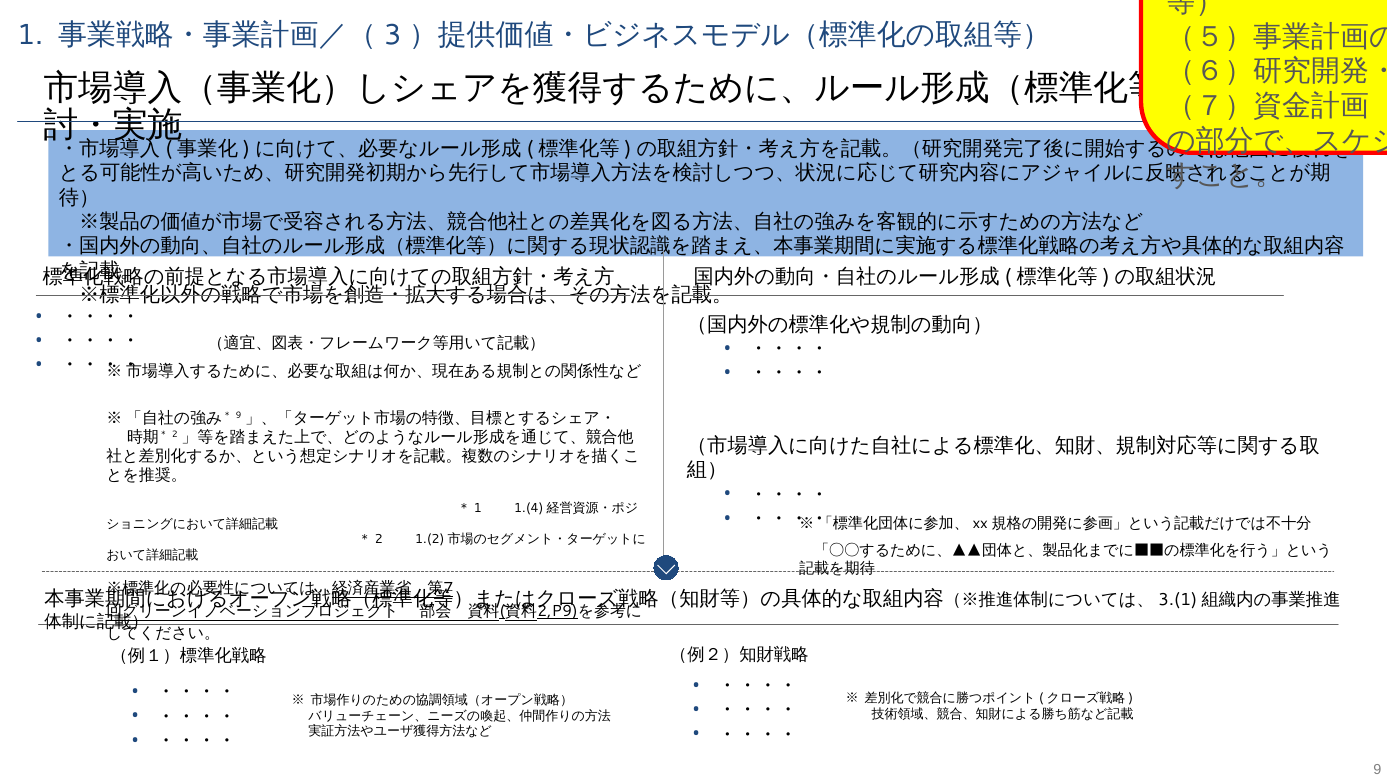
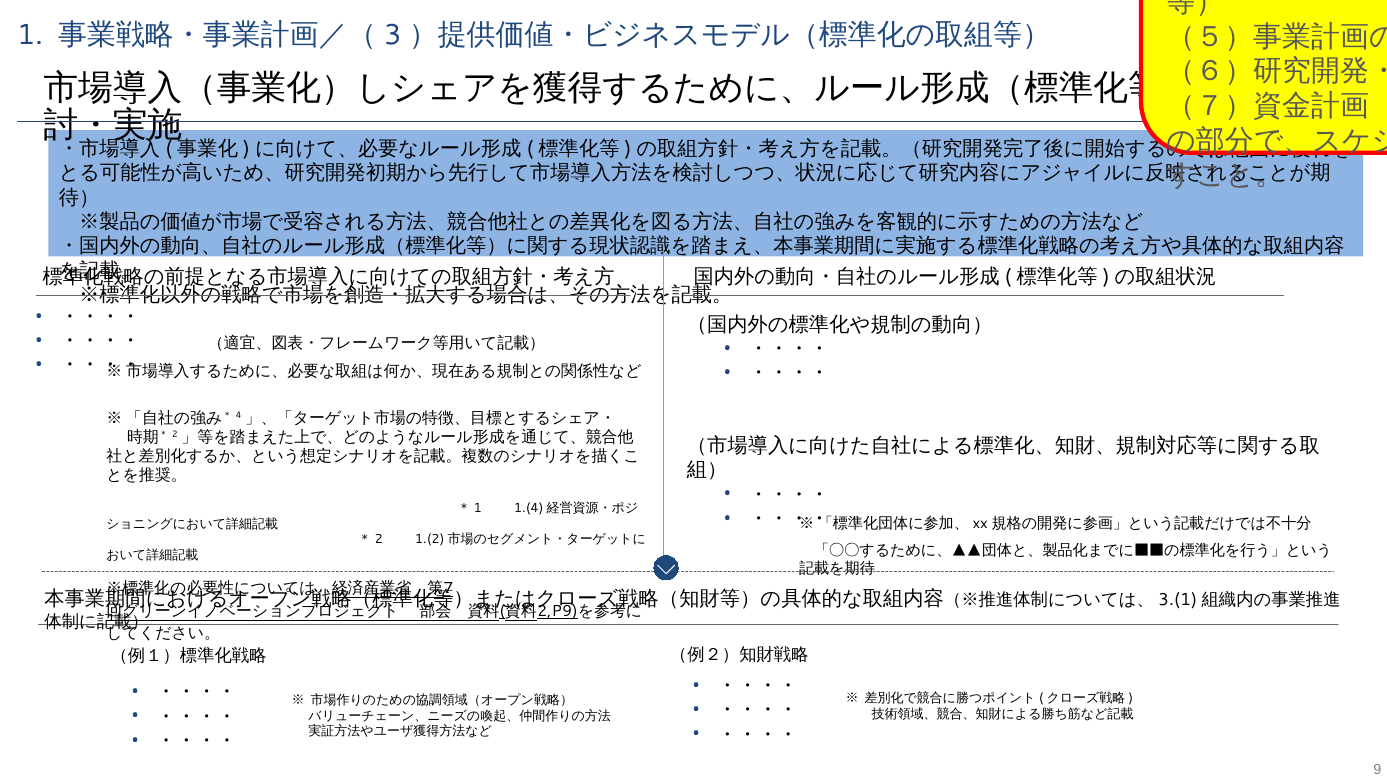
9: 9 -> 4 (238, 416)
